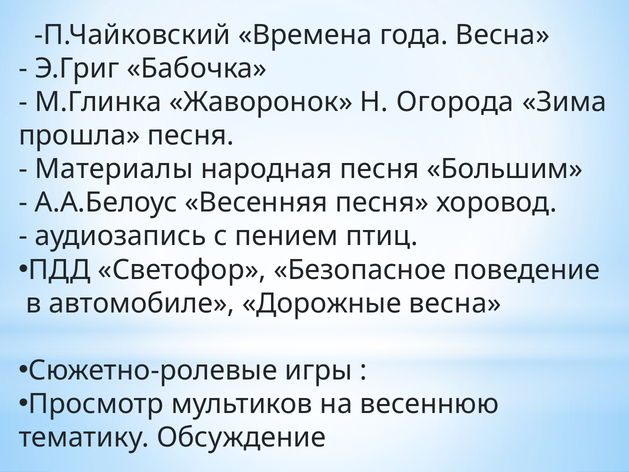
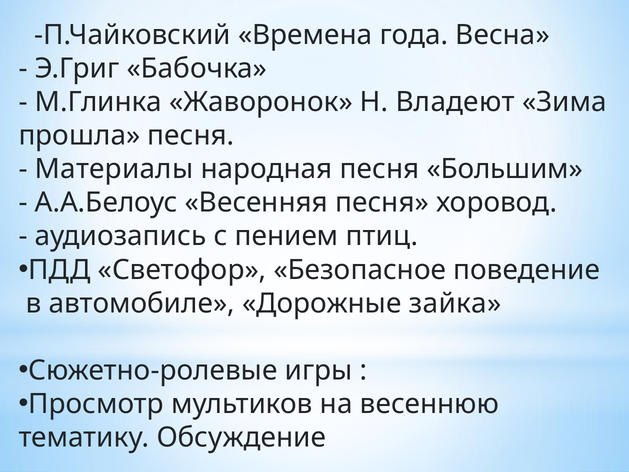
Огорода: Огорода -> Владеют (455, 102)
Дорожные весна: весна -> зайка (455, 303)
